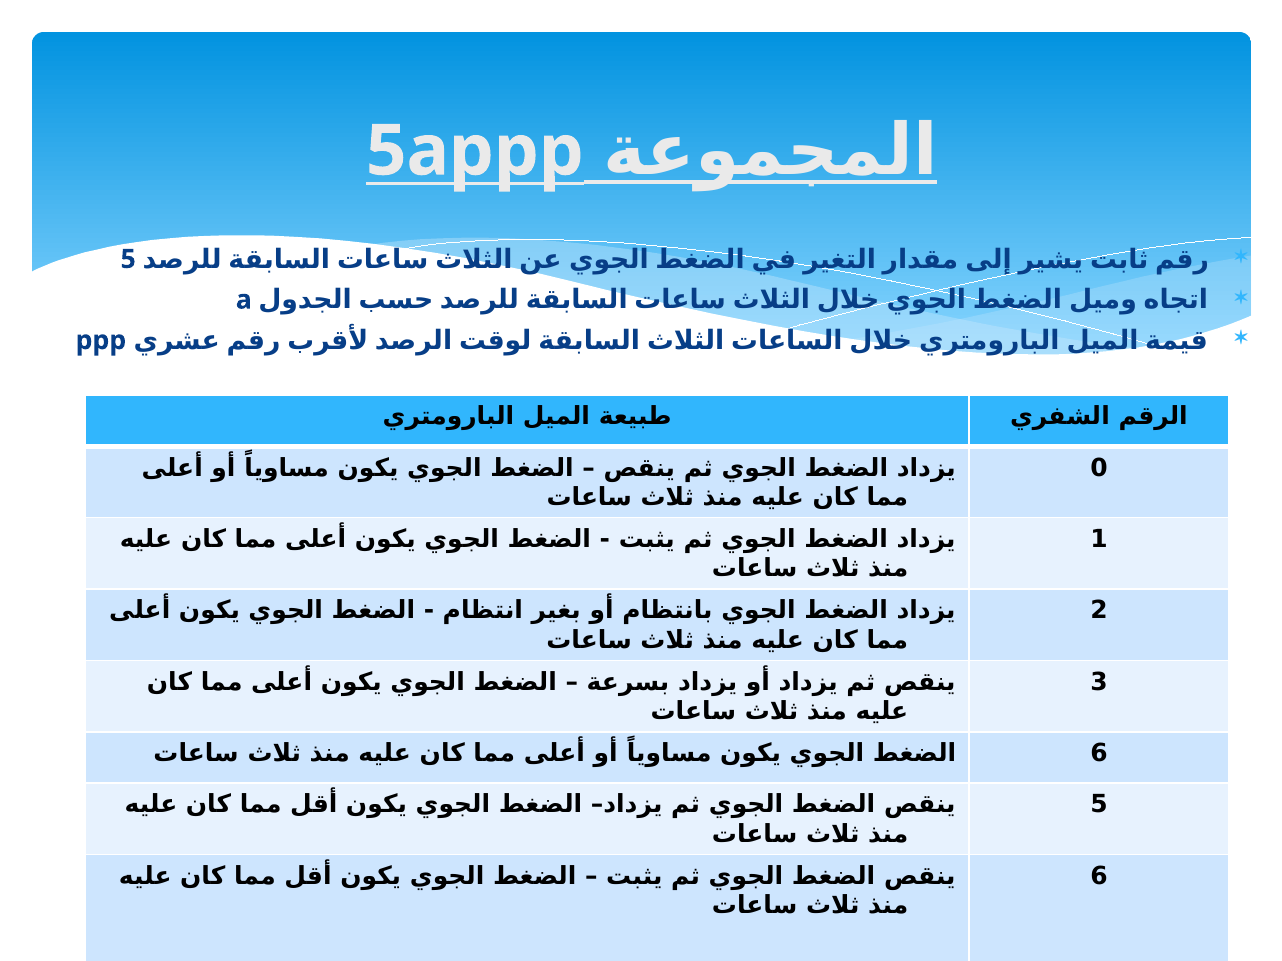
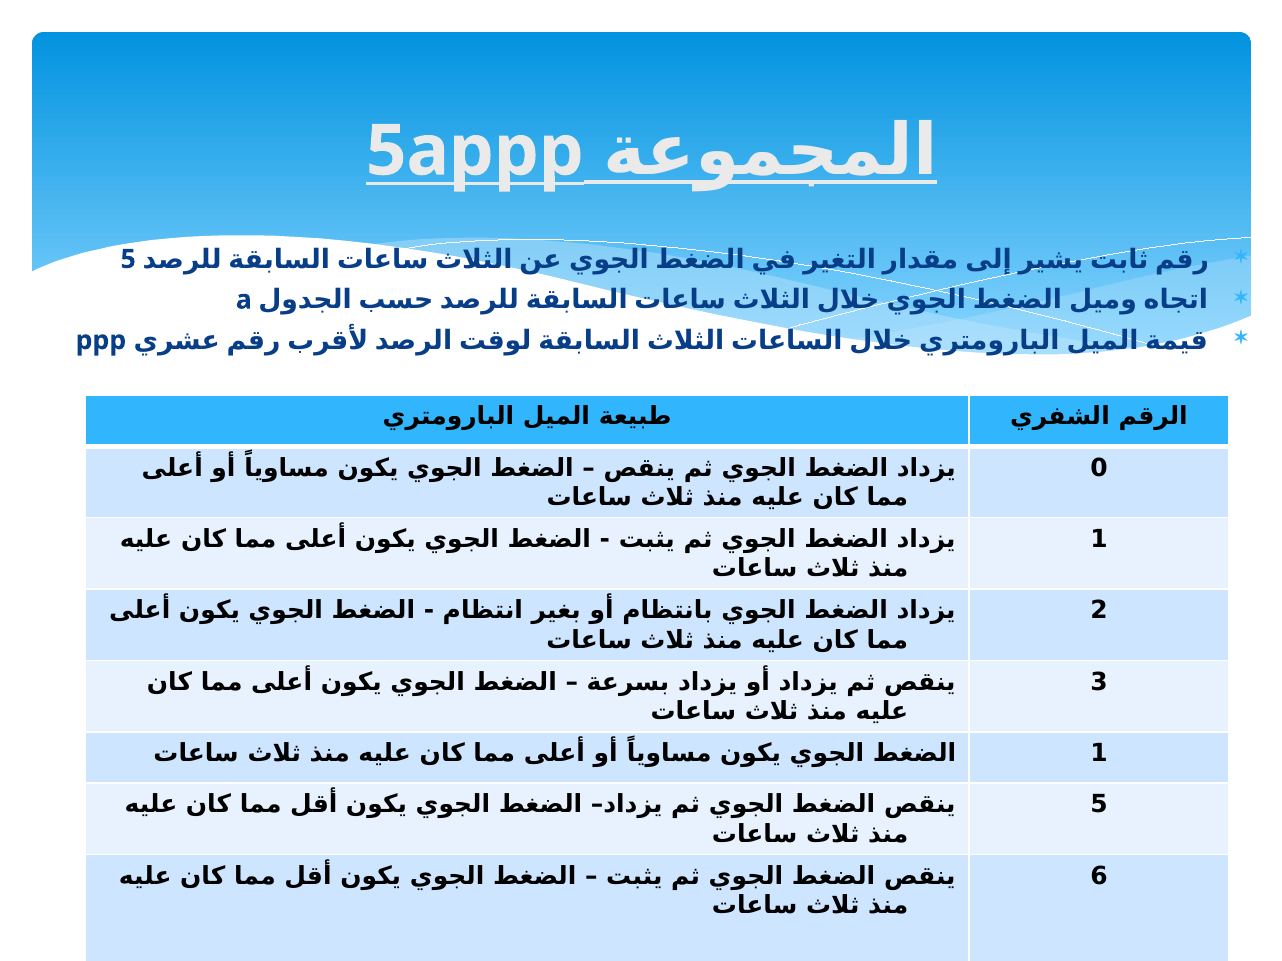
6: 6 -> 1 (1099, 754)
